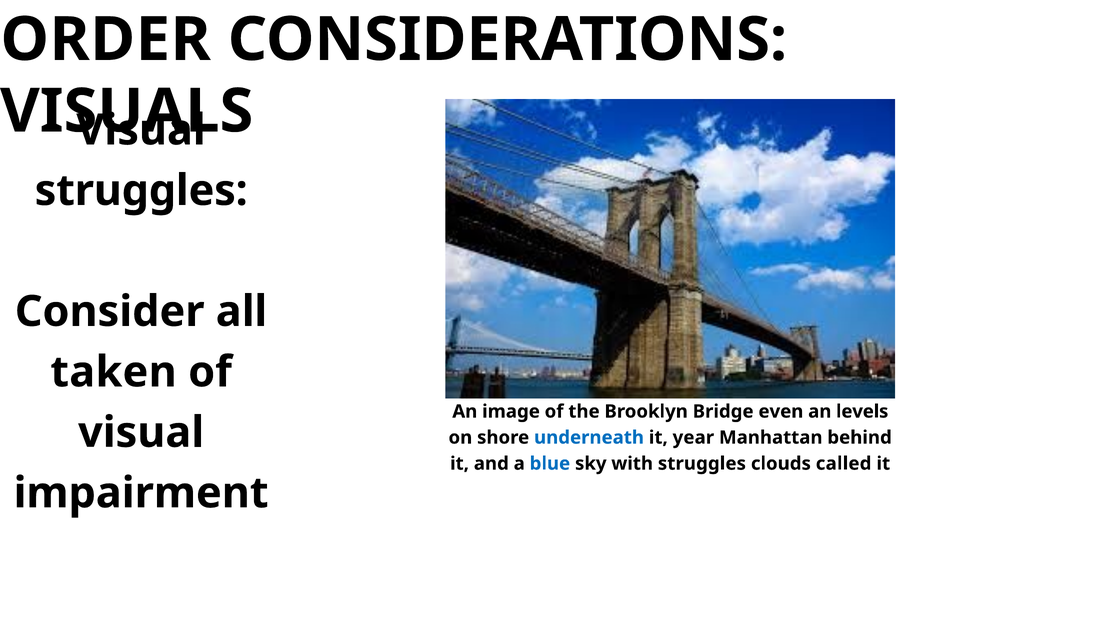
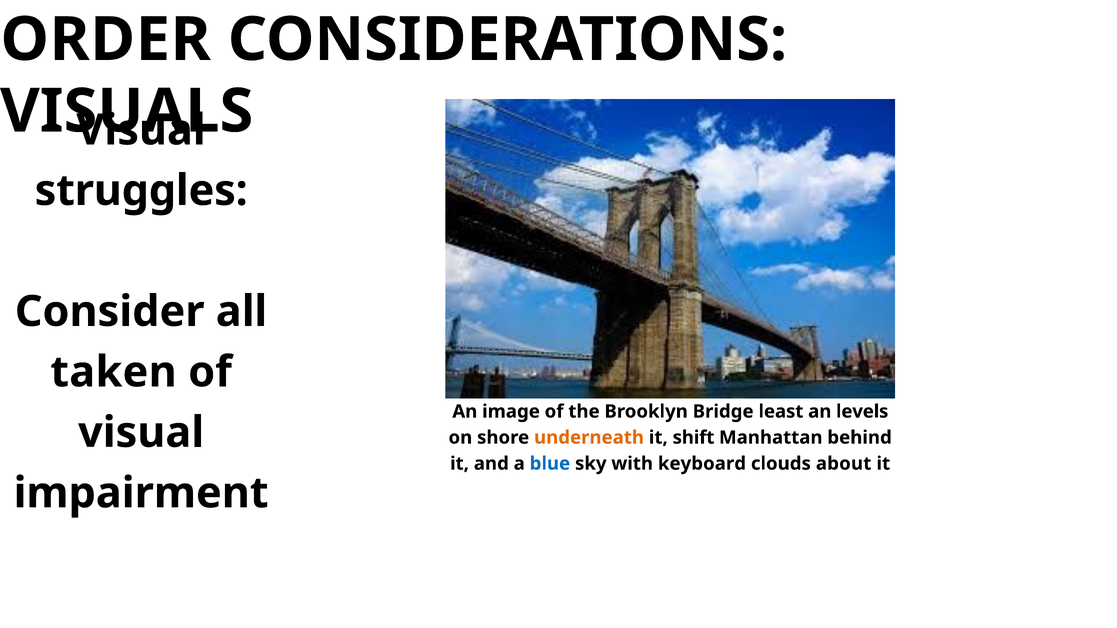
even: even -> least (781, 412)
underneath colour: blue -> orange (589, 438)
year: year -> shift (693, 438)
with struggles: struggles -> keyboard (702, 464)
called: called -> about (844, 464)
